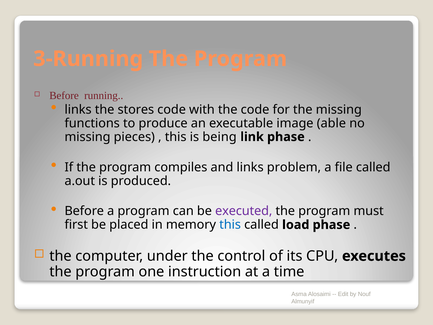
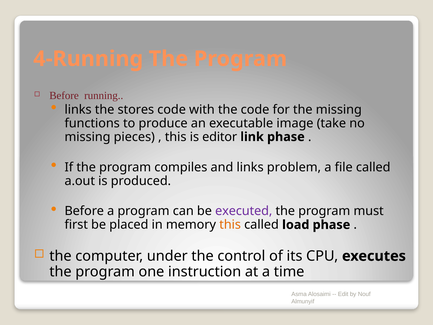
3-Running: 3-Running -> 4-Running (88, 59)
able: able -> take (331, 123)
being: being -> editor (220, 137)
this colour: blue -> orange (230, 225)
